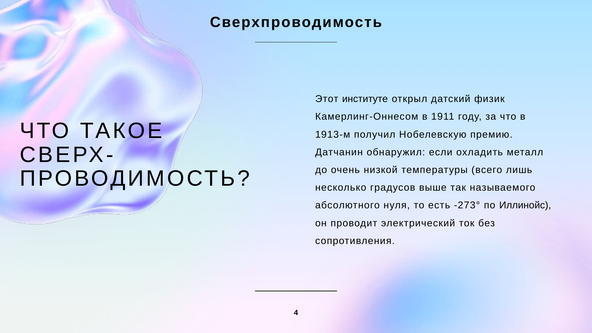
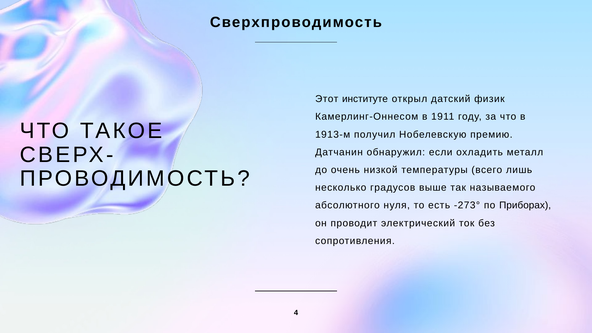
Иллинойс: Иллинойс -> Приборах (525, 205)
